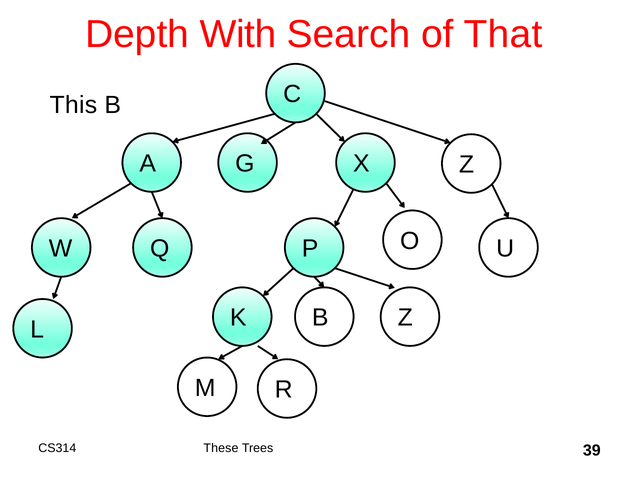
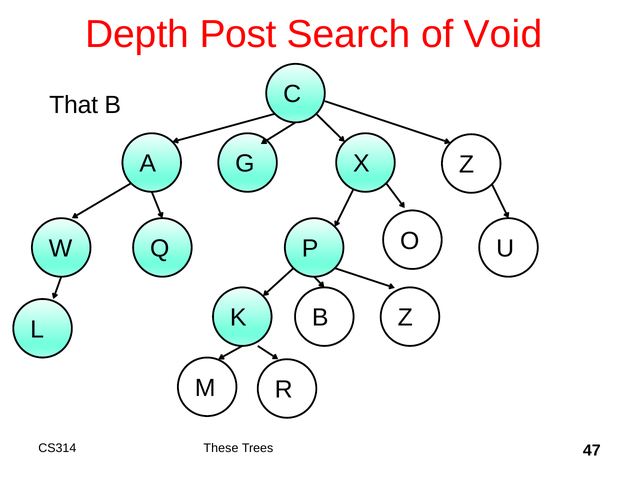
With: With -> Post (238, 34)
That: That -> Void (503, 34)
This: This -> That (74, 105)
39: 39 -> 47 (592, 451)
